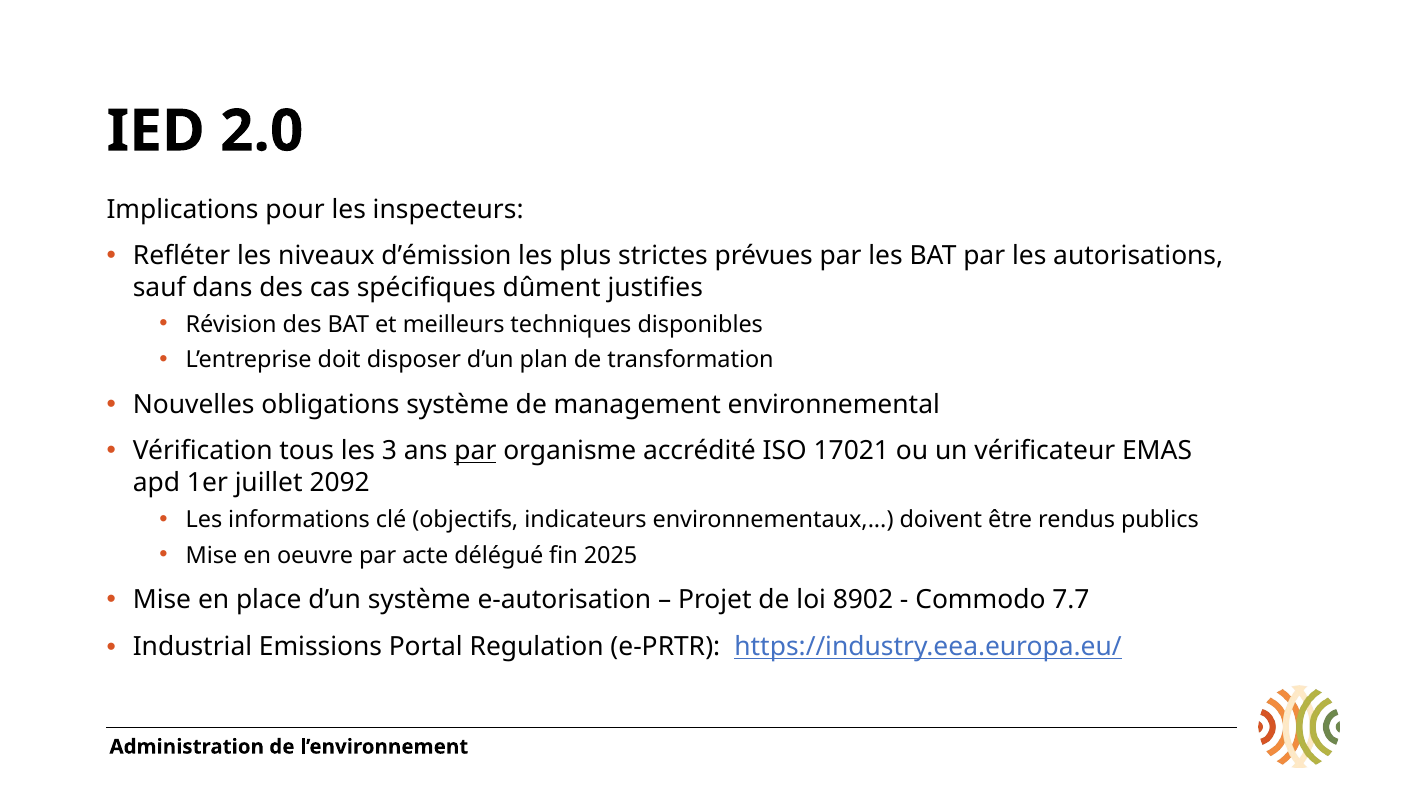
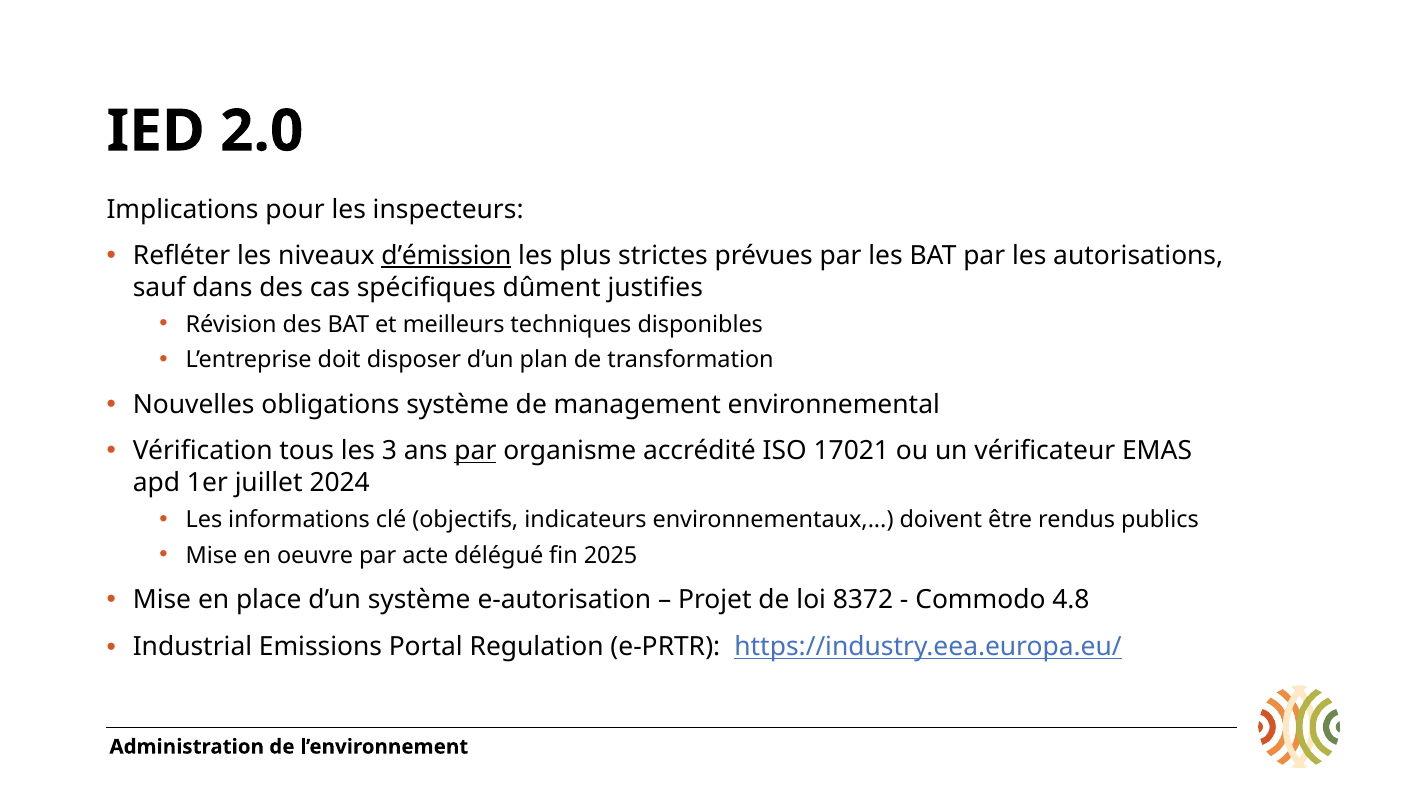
d’émission underline: none -> present (446, 256)
2092: 2092 -> 2024 (340, 483)
8902: 8902 -> 8372 (863, 600)
7.7: 7.7 -> 4.8 (1071, 600)
